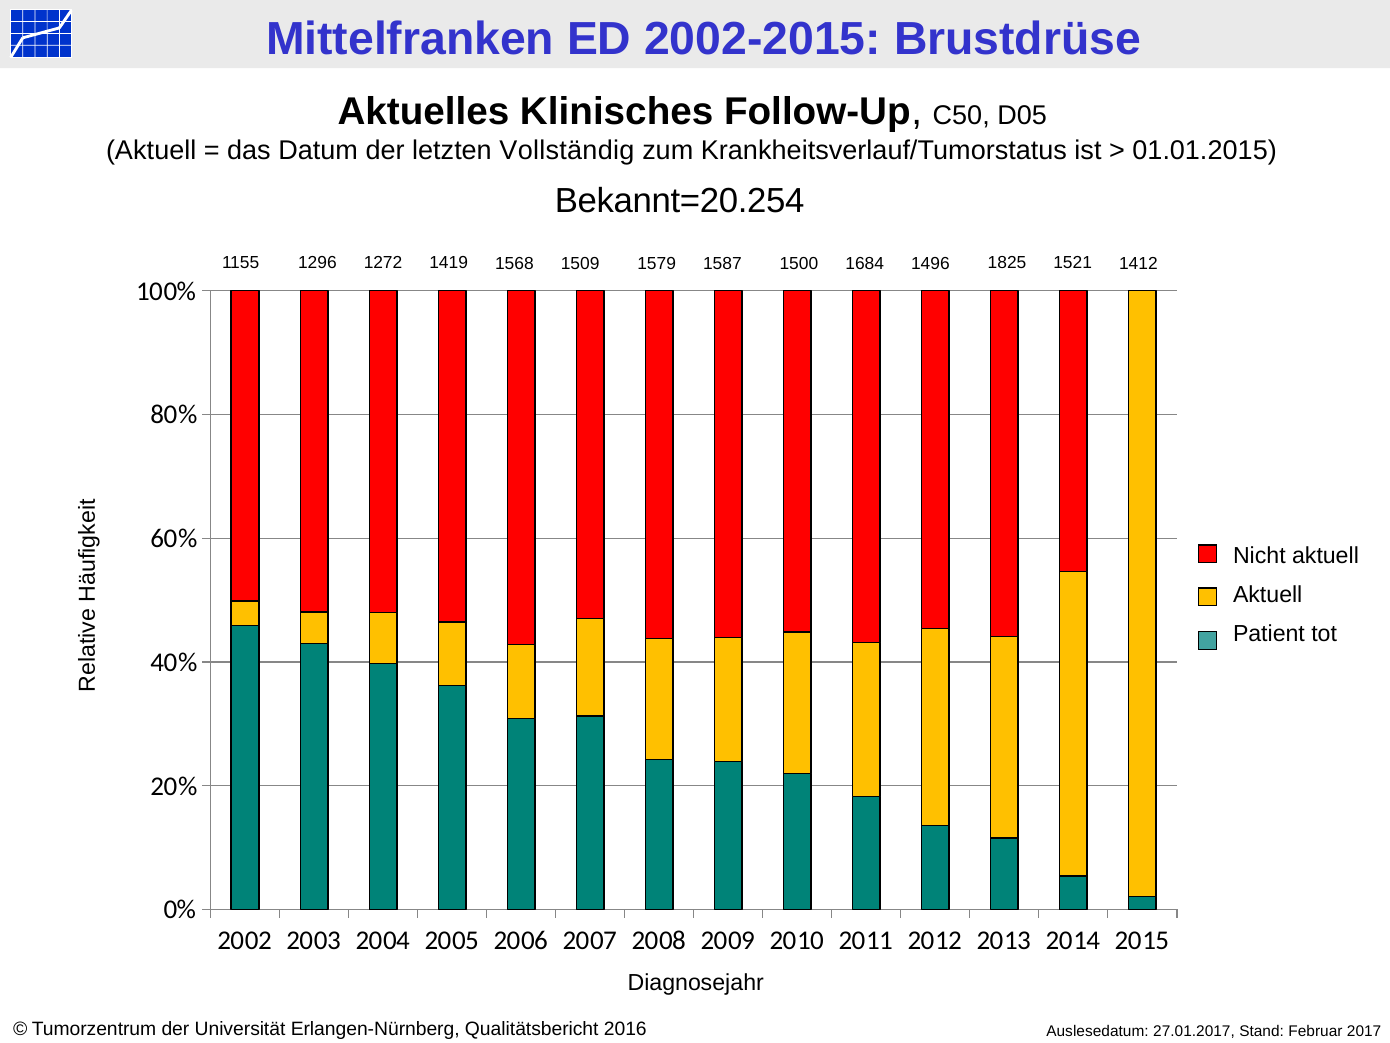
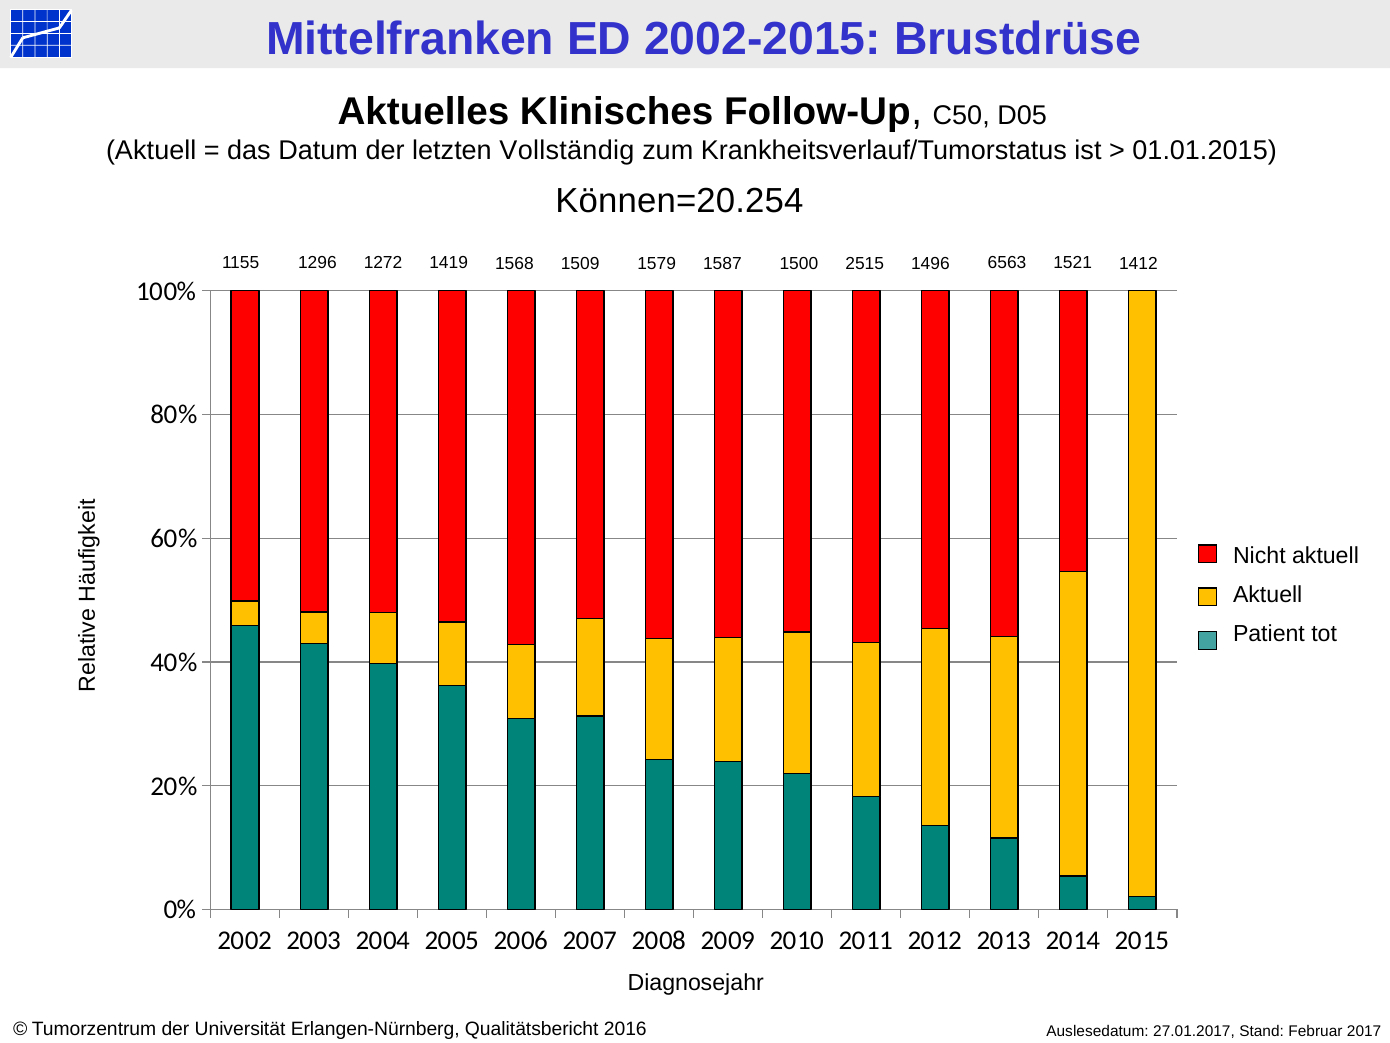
Bekannt=20.254: Bekannt=20.254 -> Können=20.254 (679, 201)
1825: 1825 -> 6563 (1007, 263)
1684: 1684 -> 2515 (865, 264)
